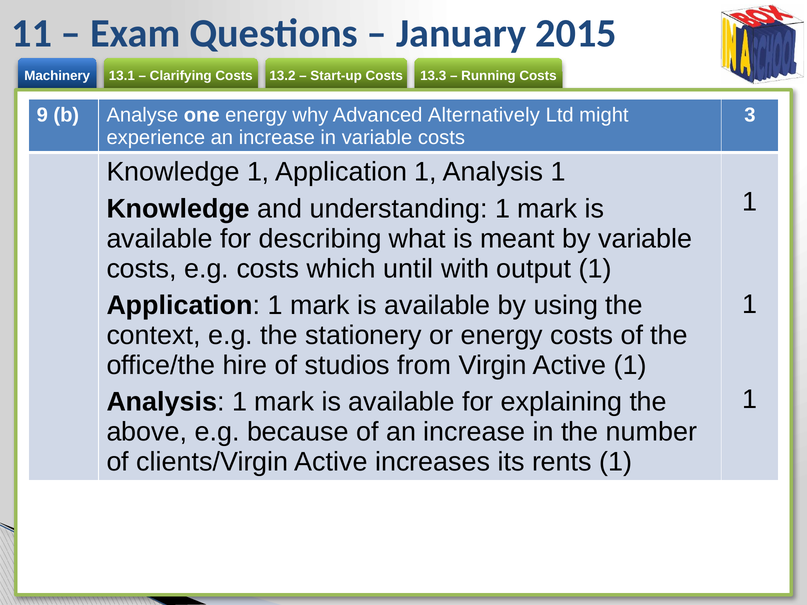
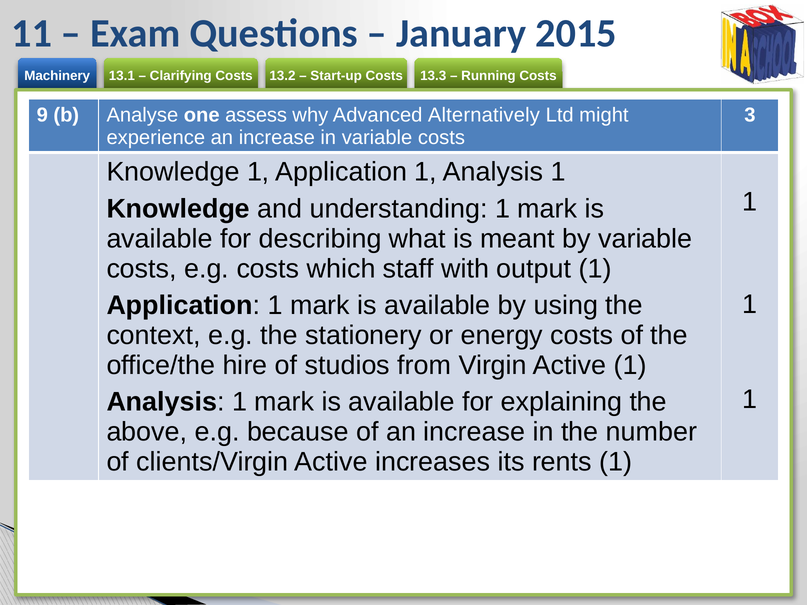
one energy: energy -> assess (256, 115)
until: until -> staff (408, 269)
